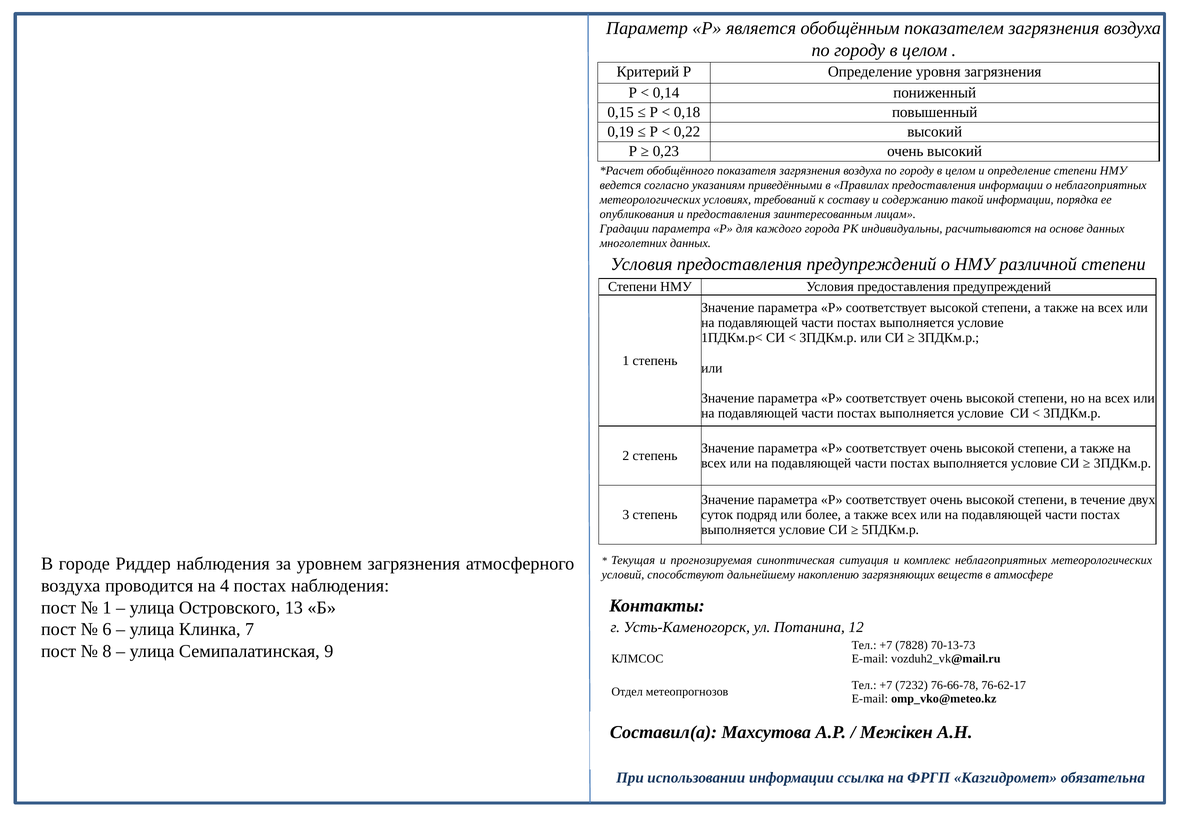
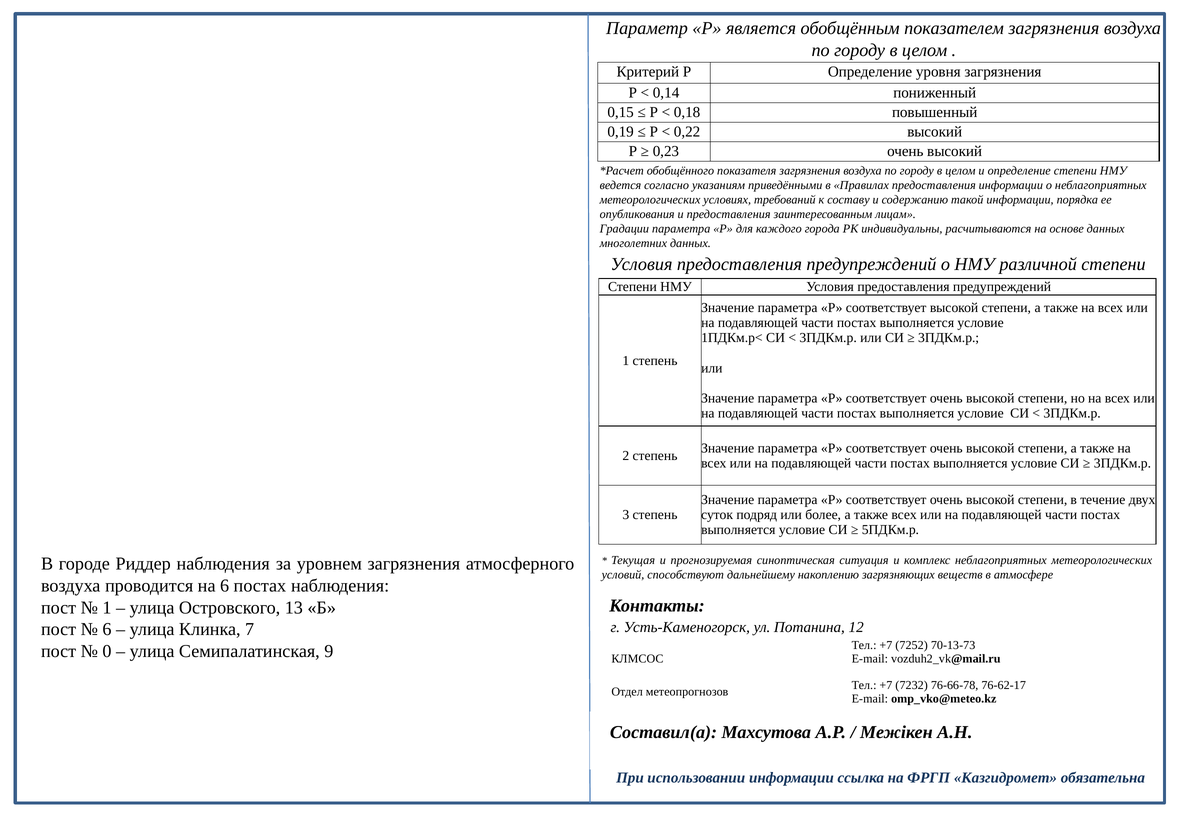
на 4: 4 -> 6 (225, 586)
7828: 7828 -> 7252 (912, 645)
8: 8 -> 0 (107, 651)
